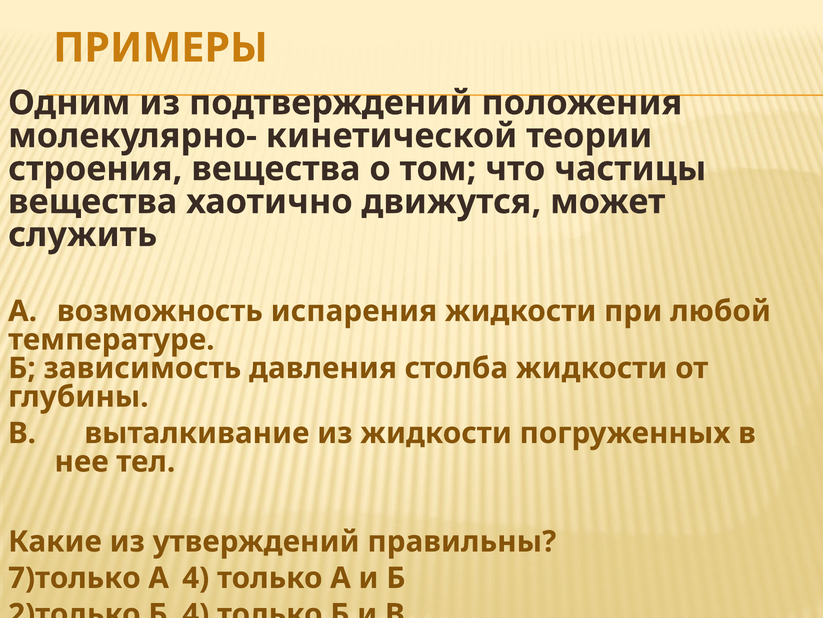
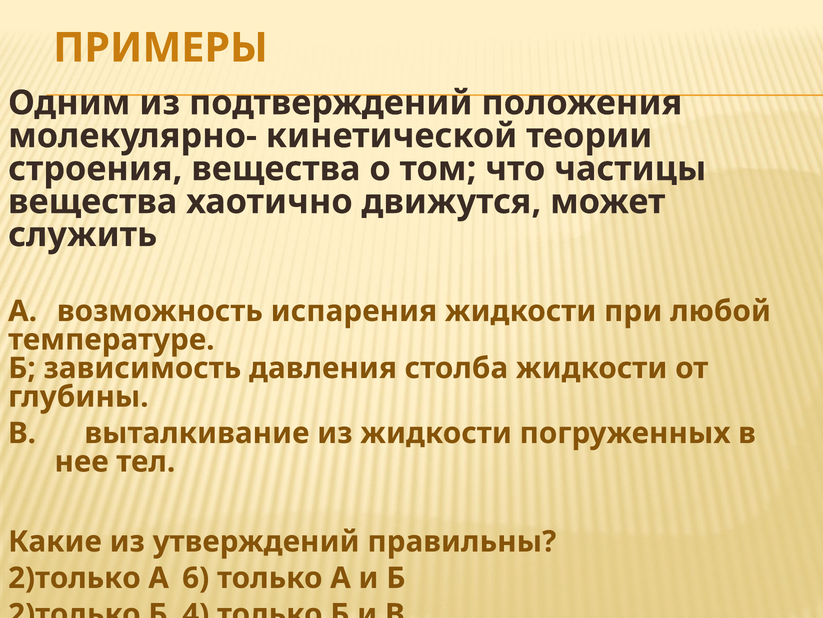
7)только: 7)только -> 2)только (74, 577)
А 4: 4 -> 6 (196, 577)
